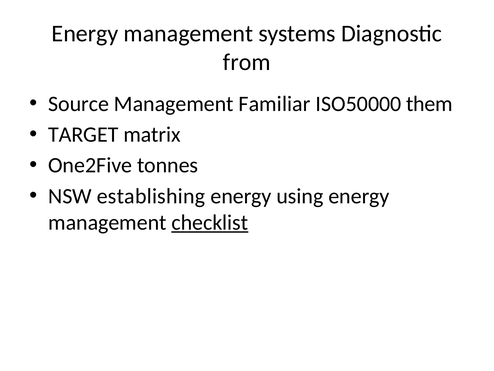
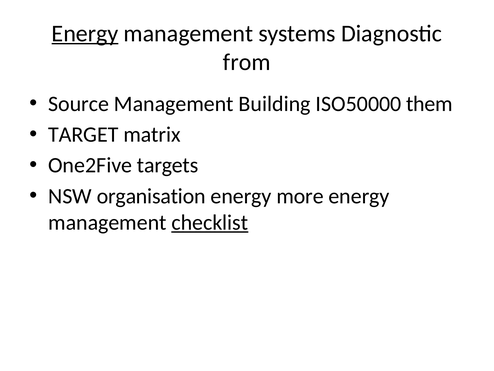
Energy underline: none -> present (85, 33)
Familiar: Familiar -> Building (275, 104)
tonnes: tonnes -> targets (168, 165)
establishing: establishing -> organisation (151, 196)
using: using -> more (300, 196)
